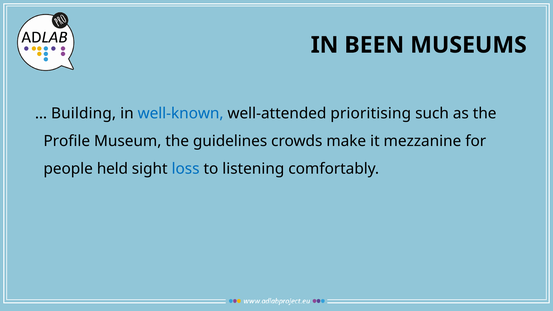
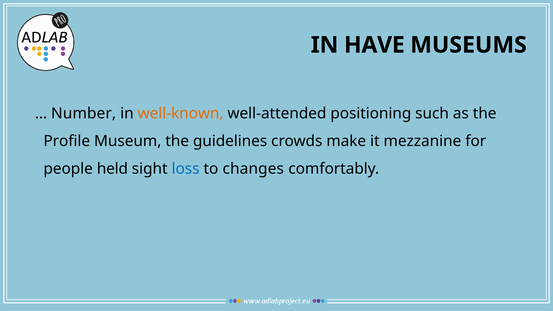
BEEN: BEEN -> HAVE (374, 45)
Building: Building -> Number (84, 114)
well-known colour: blue -> orange (181, 114)
prioritising: prioritising -> positioning (371, 114)
listening: listening -> changes (253, 169)
